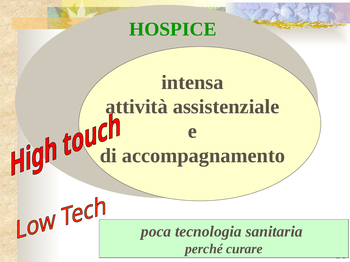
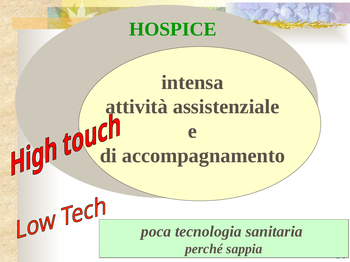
curare: curare -> sappia (244, 249)
